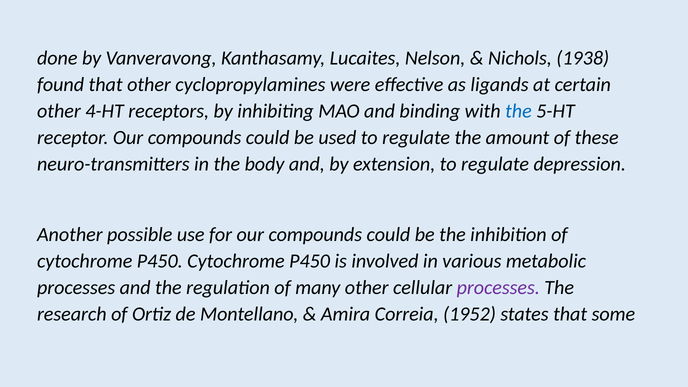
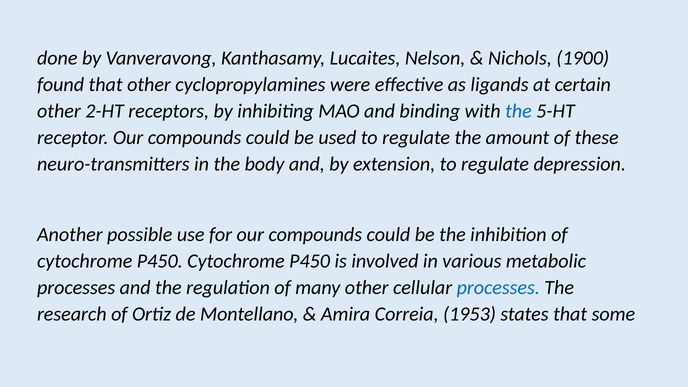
1938: 1938 -> 1900 (583, 58)
4-HT: 4-HT -> 2-HT (105, 111)
processes colour: purple -> blue (498, 287)
1952: 1952 -> 1953 (469, 314)
